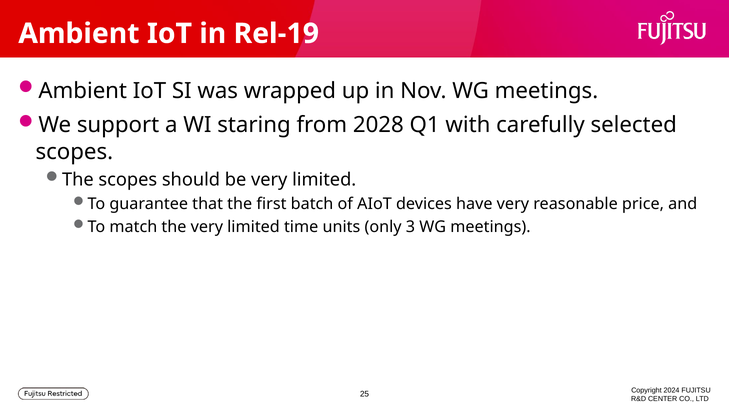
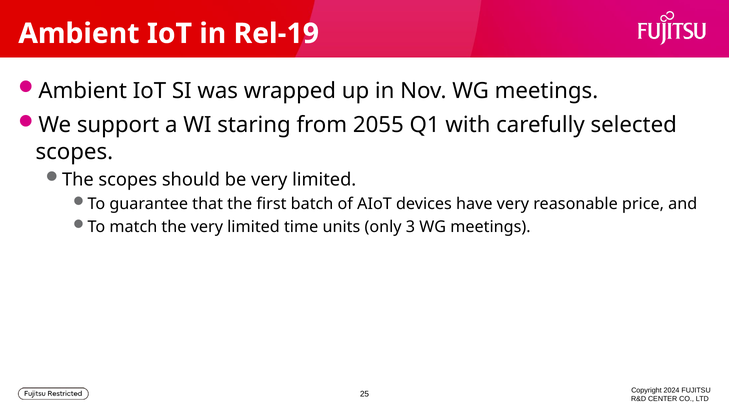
2028: 2028 -> 2055 (378, 125)
